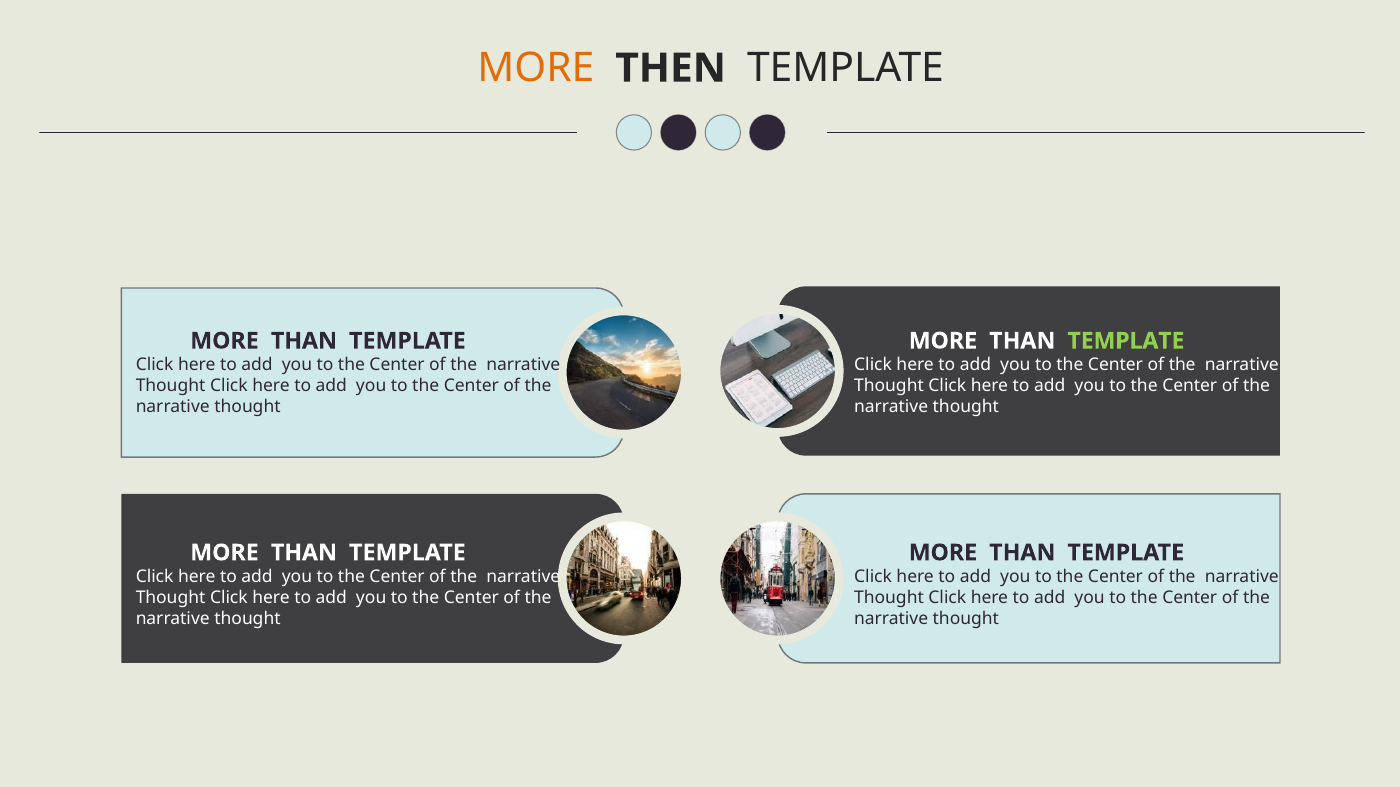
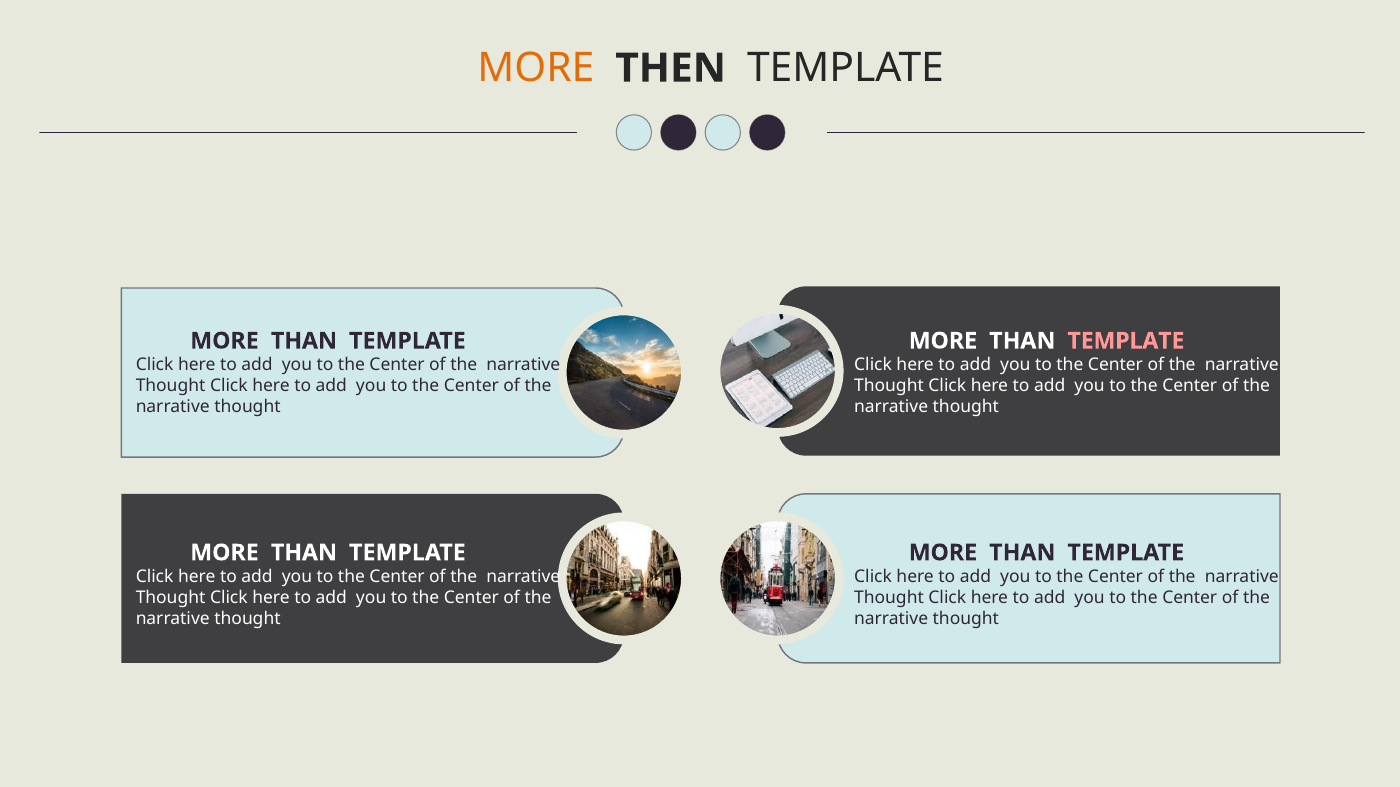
TEMPLATE colour: light green -> pink (1126, 341)
